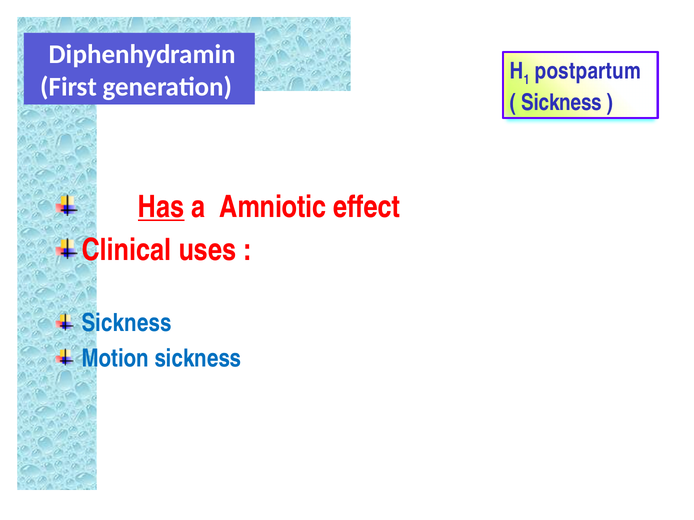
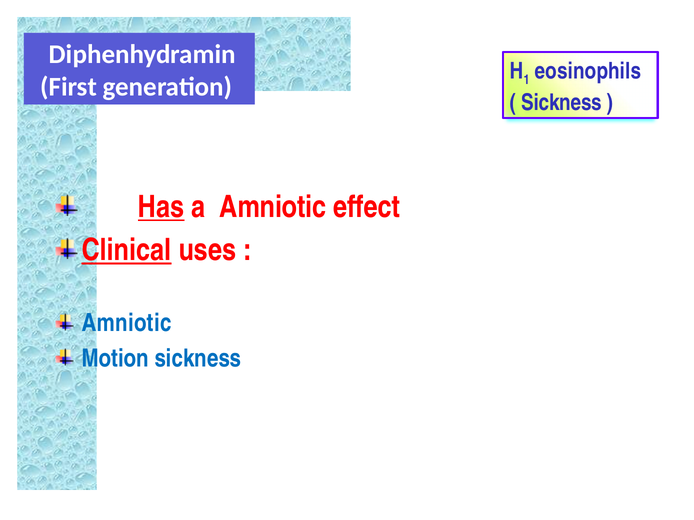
postpartum: postpartum -> eosinophils (588, 71)
Clinical underline: none -> present (127, 250)
Sickness: Sickness -> Amniotic (127, 324)
